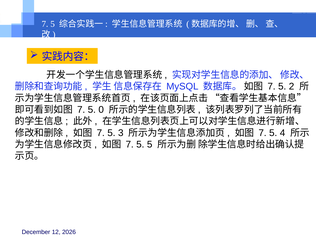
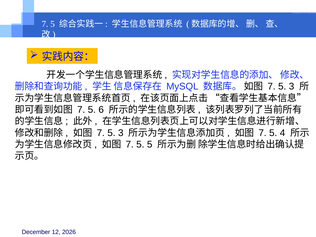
2: 2 -> 3 (292, 87)
0: 0 -> 6 (101, 110)
